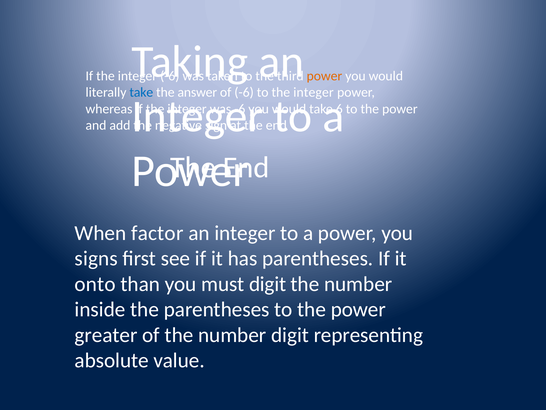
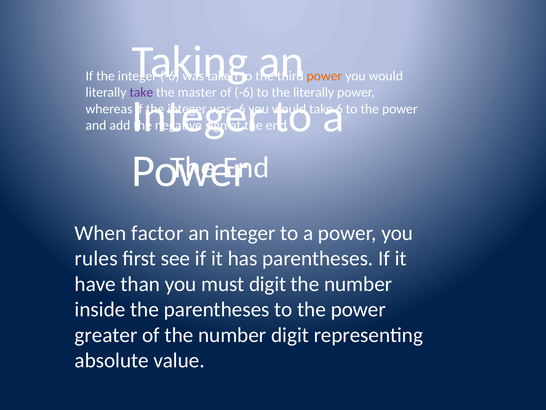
take colour: blue -> purple (141, 92)
answer: answer -> master (197, 92)
to the integer: integer -> literally (314, 92)
signs: signs -> rules (96, 258)
onto: onto -> have (95, 284)
